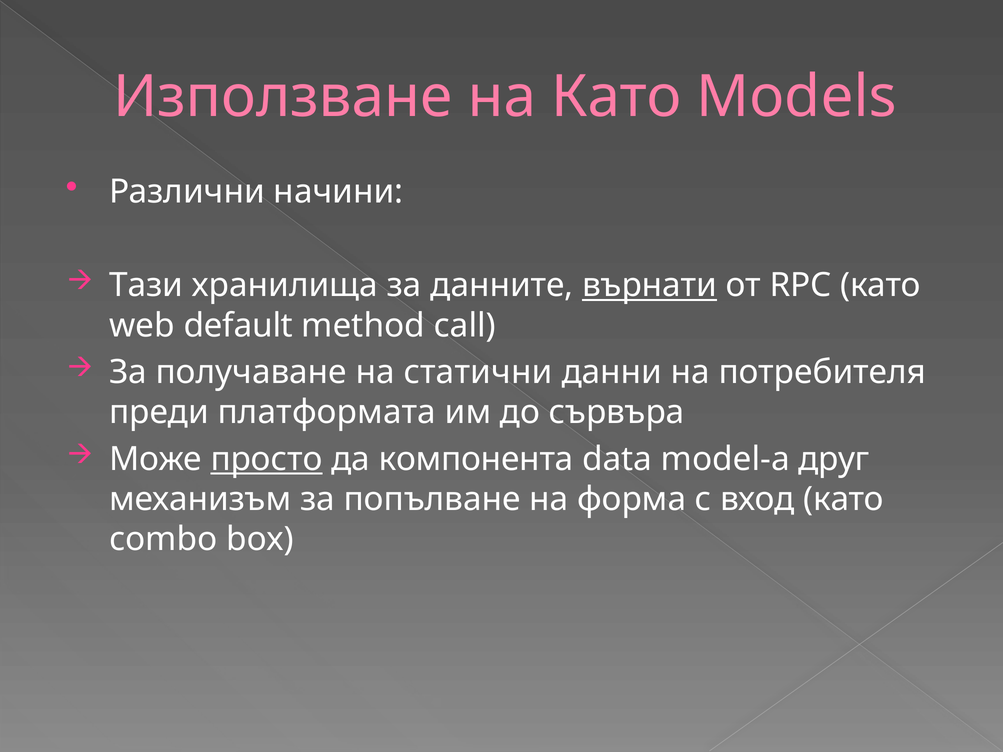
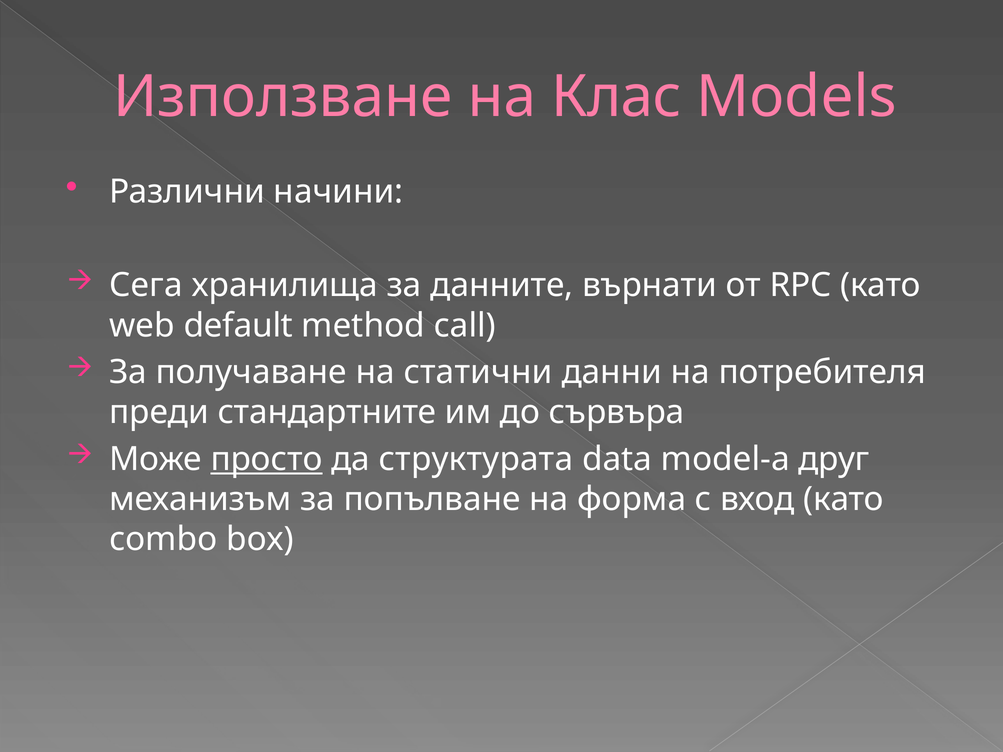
на Като: Като -> Клас (617, 97)
Тази: Тази -> Сега (146, 285)
върнати underline: present -> none (650, 285)
платформата: платформата -> стандартните (327, 413)
компонента: компонента -> структурата (476, 459)
